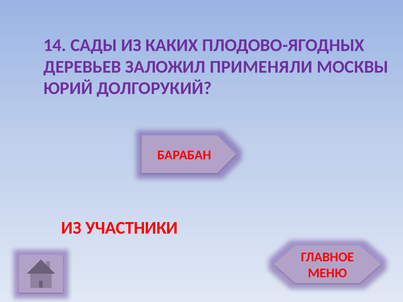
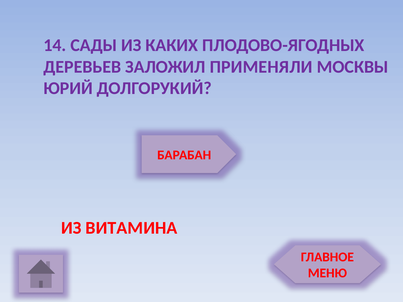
УЧАСТНИКИ: УЧАСТНИКИ -> ВИТАМИНА (132, 228)
